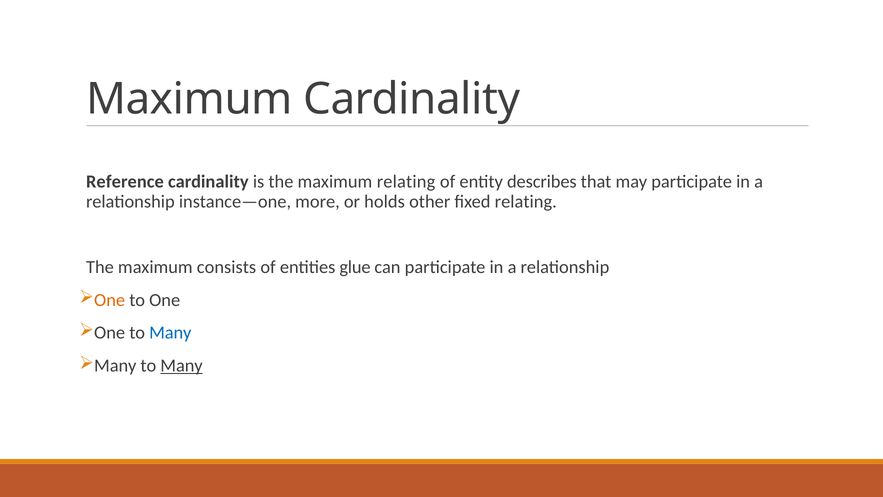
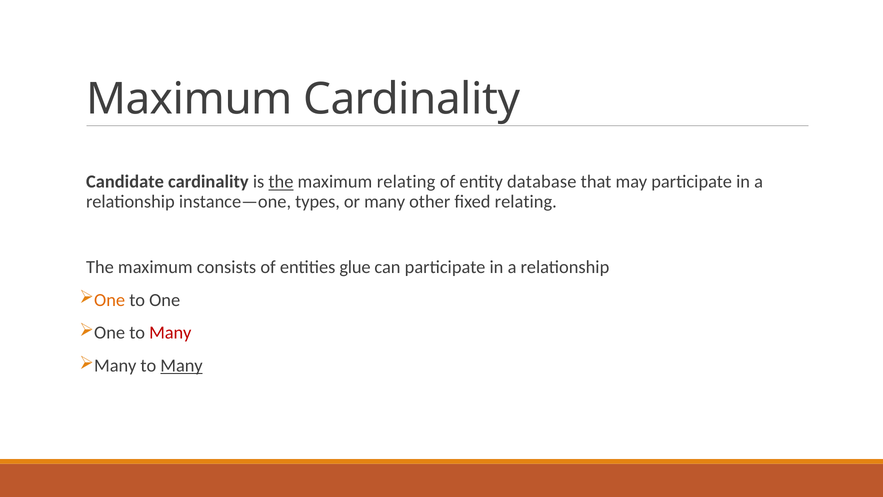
Reference: Reference -> Candidate (125, 182)
the underline: none -> present (281, 182)
describes: describes -> database (542, 182)
more: more -> types (318, 202)
or holds: holds -> many (385, 202)
Many colour: blue -> red (170, 333)
